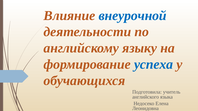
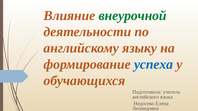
внеурочной colour: blue -> green (133, 16)
